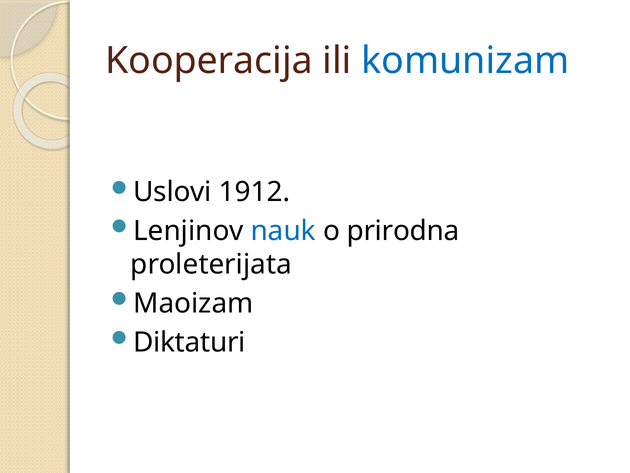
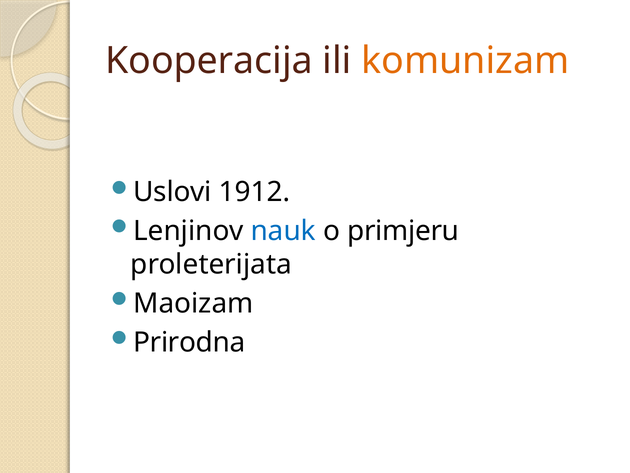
komunizam colour: blue -> orange (465, 61)
prirodna: prirodna -> primjeru (403, 231)
Diktaturi: Diktaturi -> Prirodna (189, 342)
